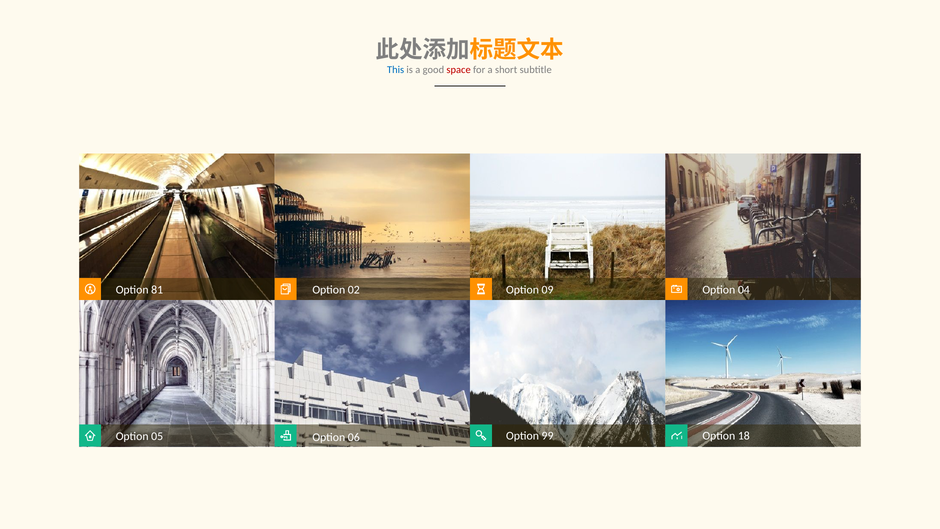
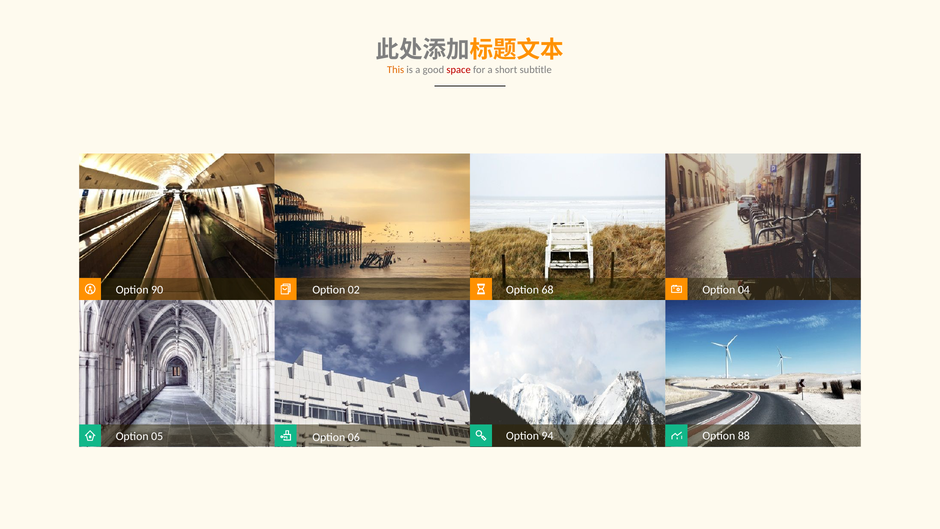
This colour: blue -> orange (396, 70)
81: 81 -> 90 (157, 290)
09: 09 -> 68 (548, 290)
18: 18 -> 88 (744, 436)
99: 99 -> 94 (548, 436)
